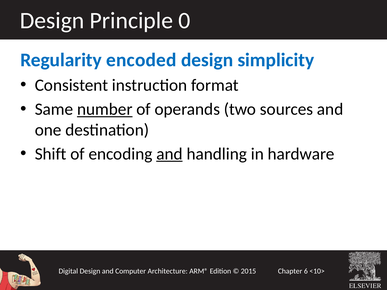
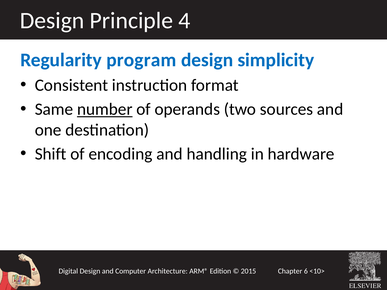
0: 0 -> 4 (184, 21)
encoded: encoded -> program (141, 60)
and underline: present -> none (169, 154)
